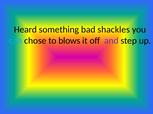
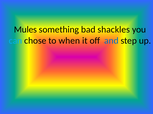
Heard: Heard -> Mules (25, 30)
blows: blows -> when (69, 41)
and colour: purple -> blue (111, 41)
